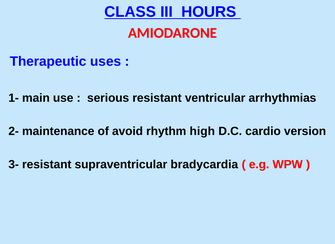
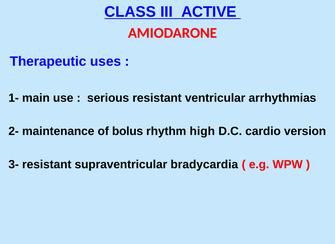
HOURS: HOURS -> ACTIVE (209, 12)
avoid: avoid -> bolus (128, 131)
